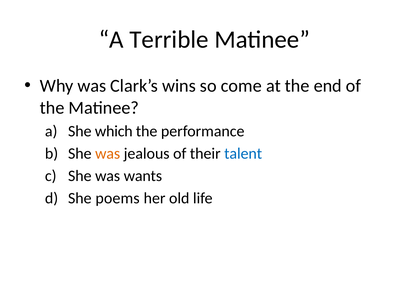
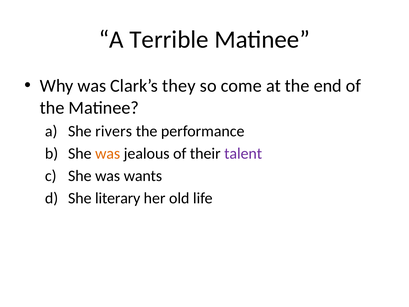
wins: wins -> they (179, 86)
which: which -> rivers (114, 131)
talent colour: blue -> purple (243, 153)
poems: poems -> literary (118, 198)
